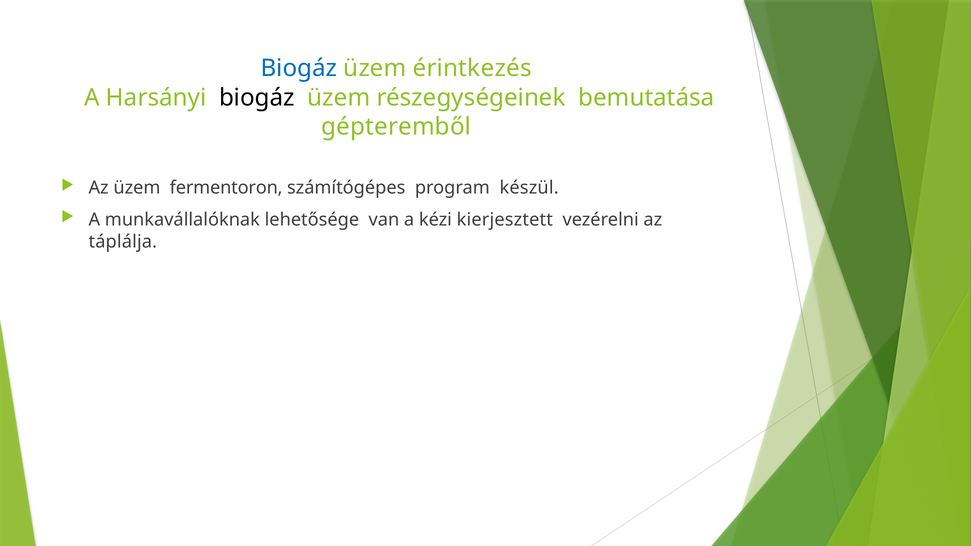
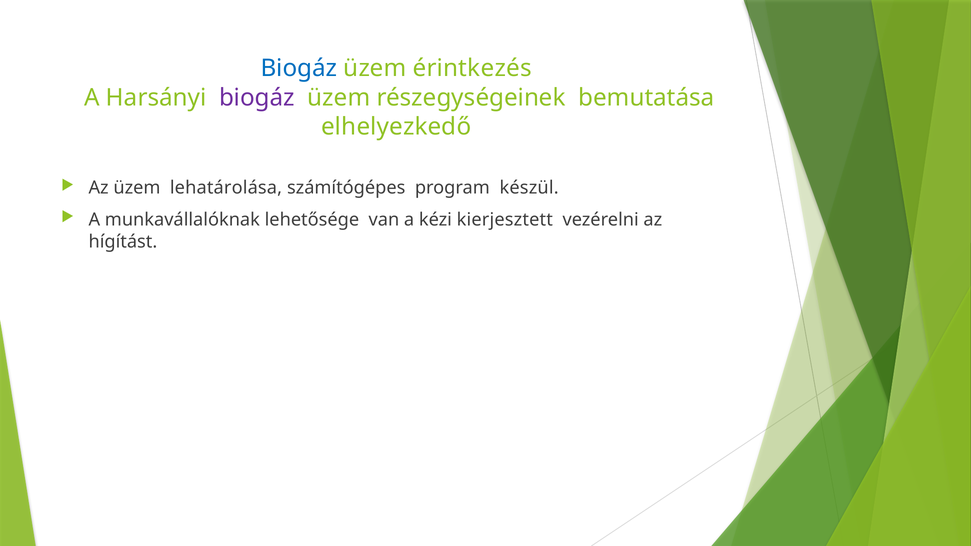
biogáz colour: black -> purple (257, 98)
gépteremből: gépteremből -> elhelyezkedő (396, 127)
fermentoron: fermentoron -> lehatárolása (226, 188)
táplálja: táplálja -> hígítást (123, 242)
